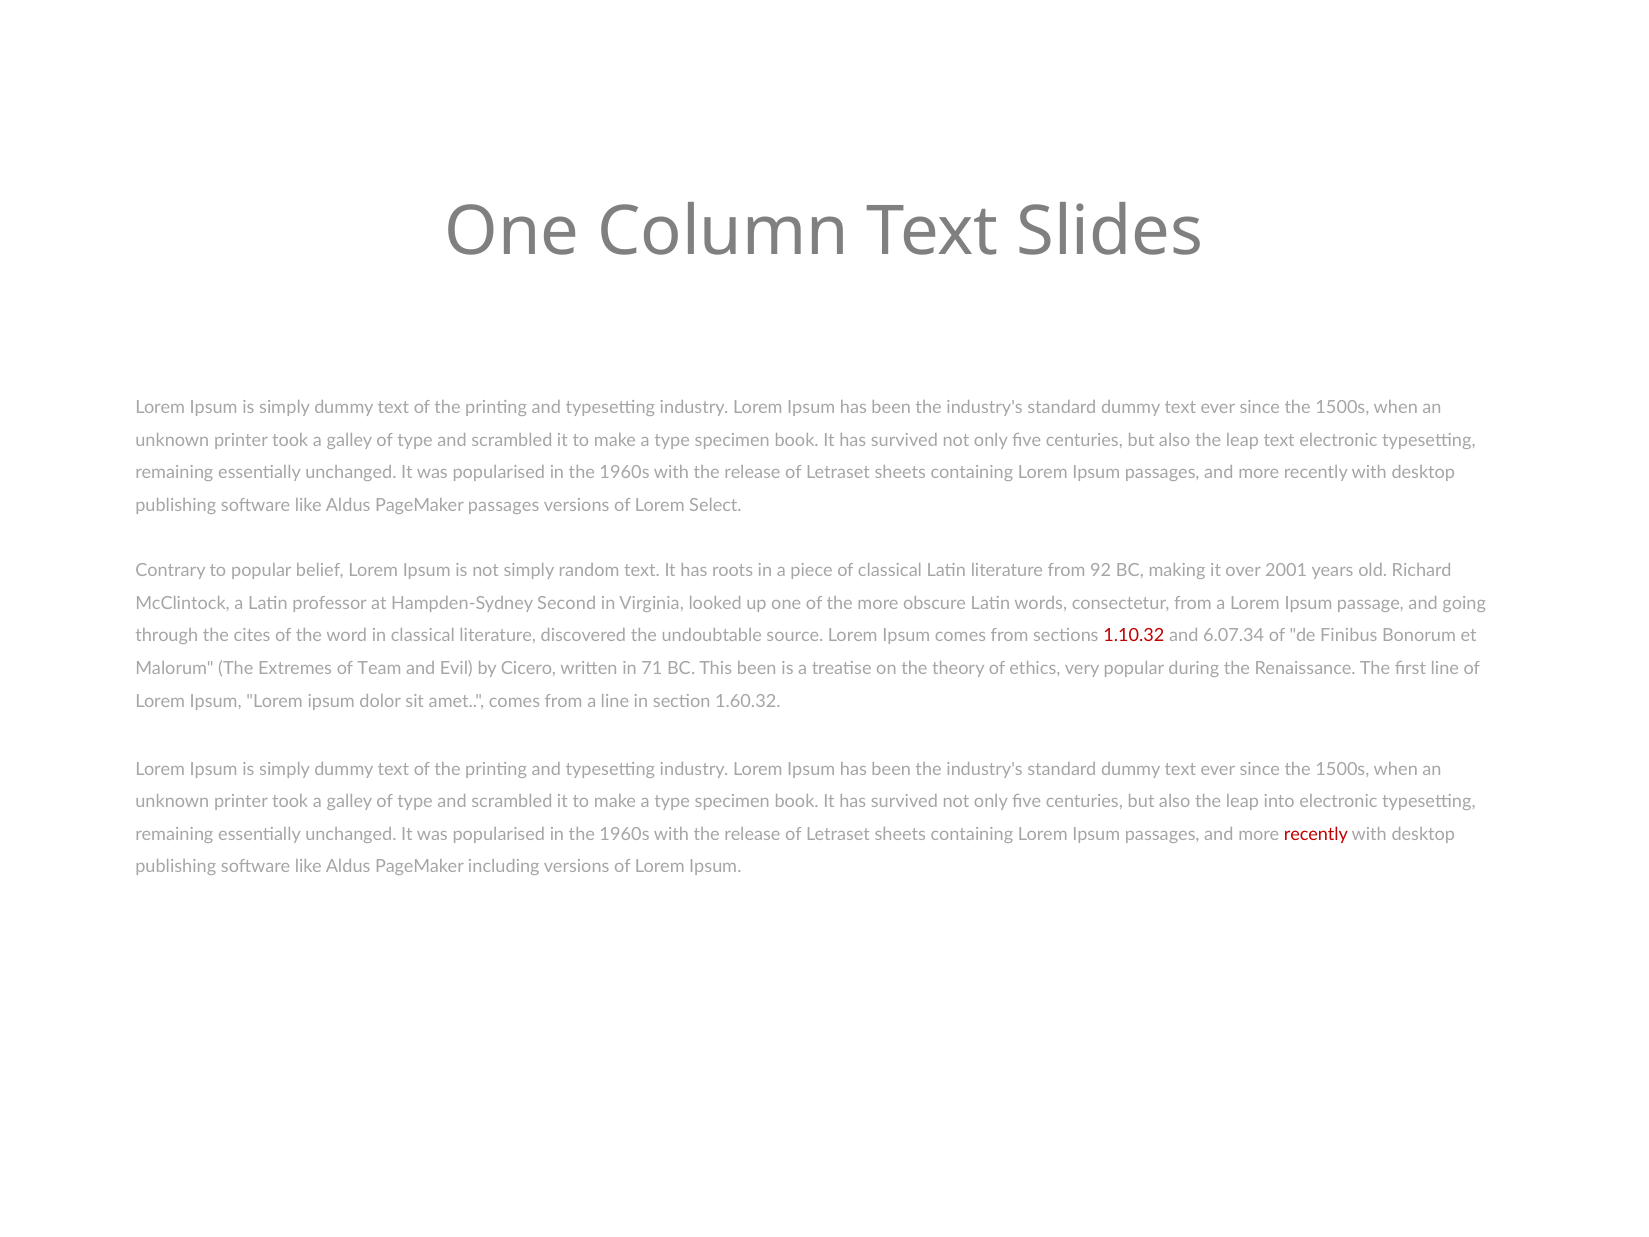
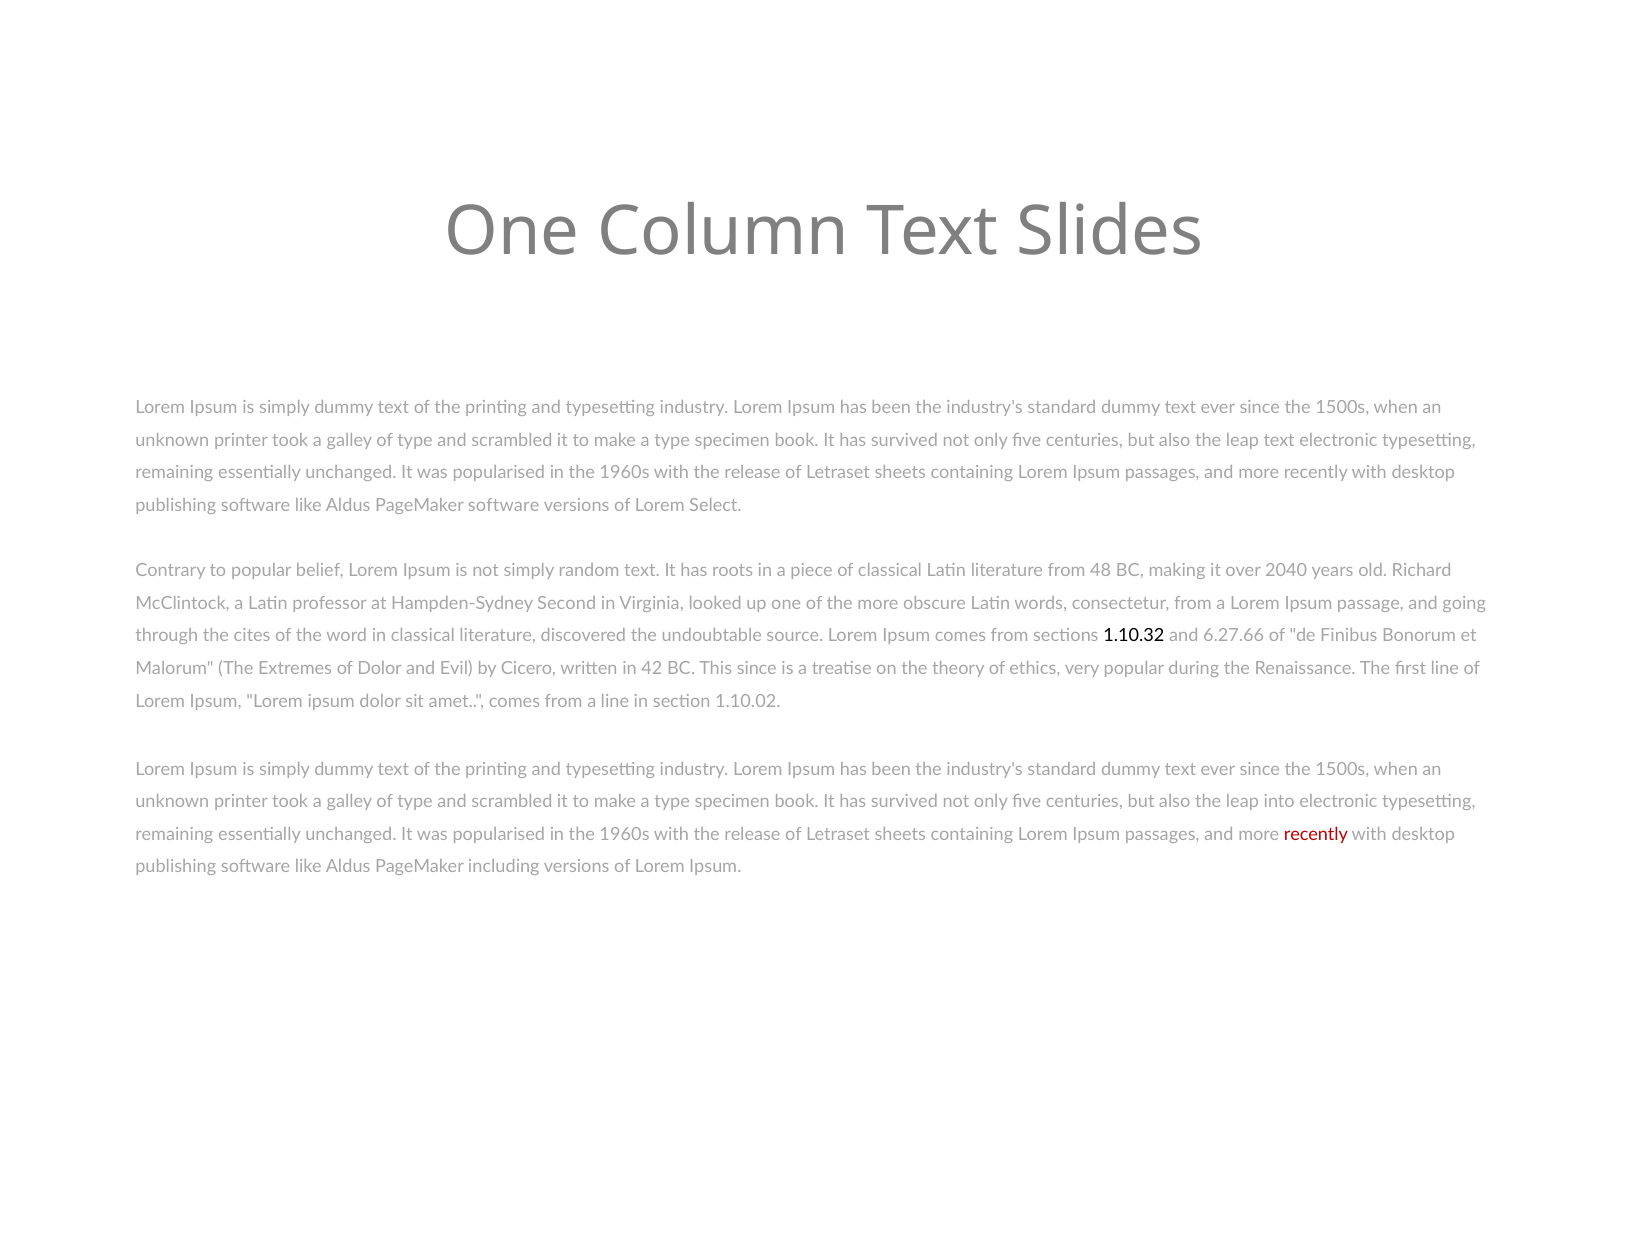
PageMaker passages: passages -> software (504, 505)
92: 92 -> 48 (1101, 571)
2001: 2001 -> 2040 (1286, 571)
1.10.32 colour: red -> black (1134, 636)
6.07.34: 6.07.34 -> 6.27.66 (1234, 636)
of Team: Team -> Dolor (380, 668)
71: 71 -> 42 (652, 668)
This been: been -> since (757, 668)
1.60.32: 1.60.32 -> 1.10.02 (748, 701)
